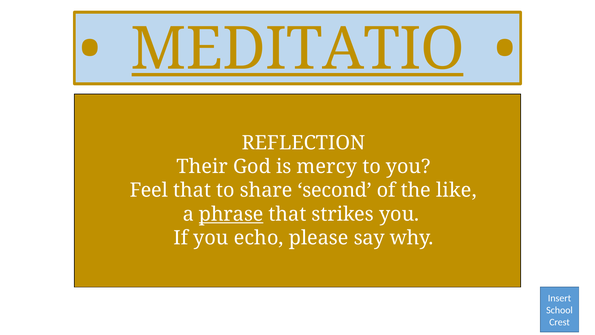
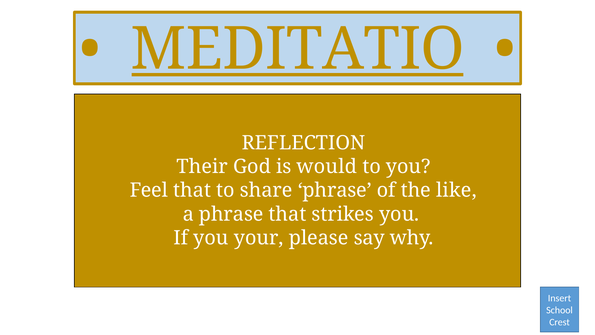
mercy: mercy -> would (327, 166)
share second: second -> phrase (335, 190)
phrase underline: present -> none (231, 214)
echo: echo -> your (259, 238)
